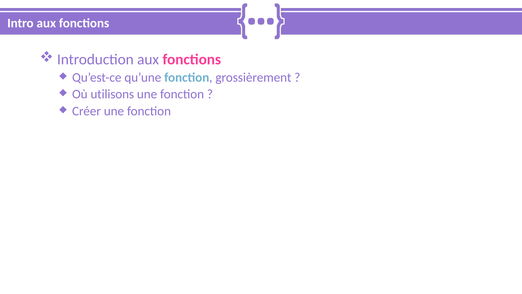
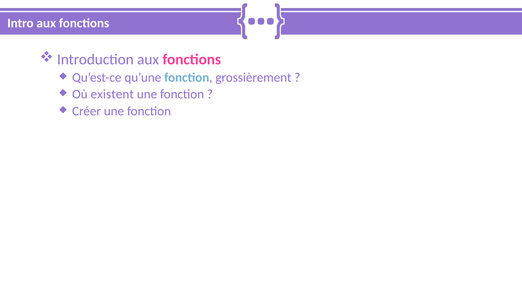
utilisons: utilisons -> existent (112, 94)
